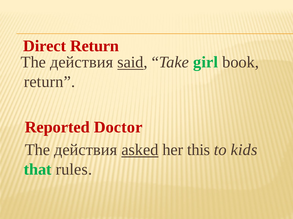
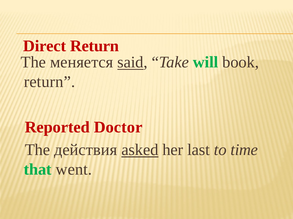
действия: действия -> меняется (82, 62)
girl: girl -> will (206, 62)
this: this -> last (199, 150)
kids: kids -> time (244, 150)
rules: rules -> went (74, 170)
